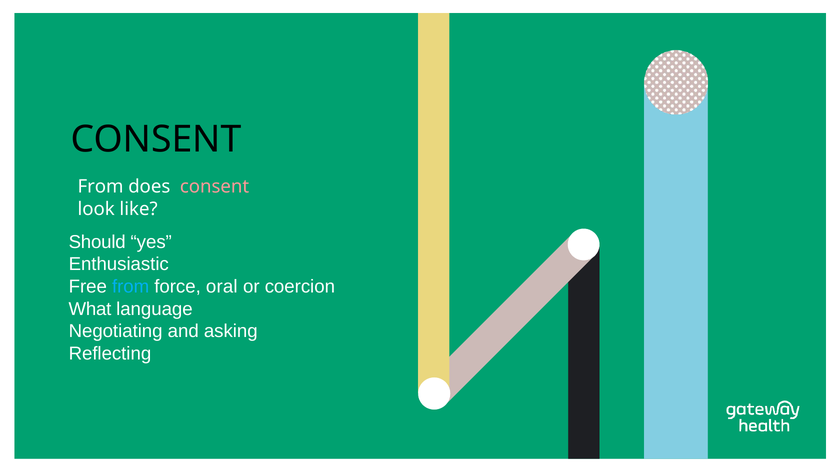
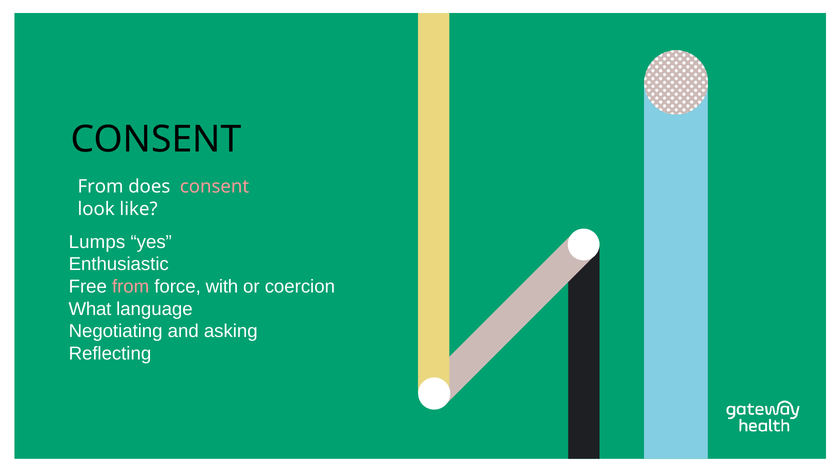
Should: Should -> Lumps (97, 242)
from colour: light blue -> pink (131, 287)
oral: oral -> with (222, 287)
